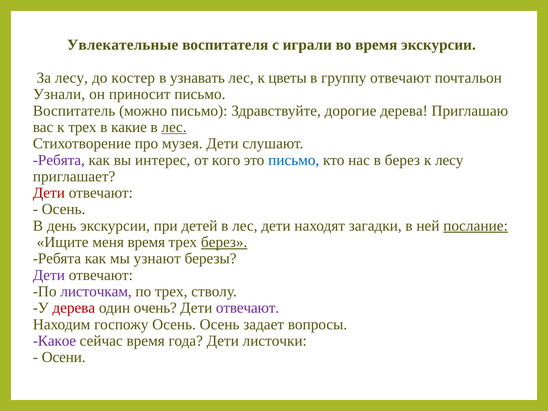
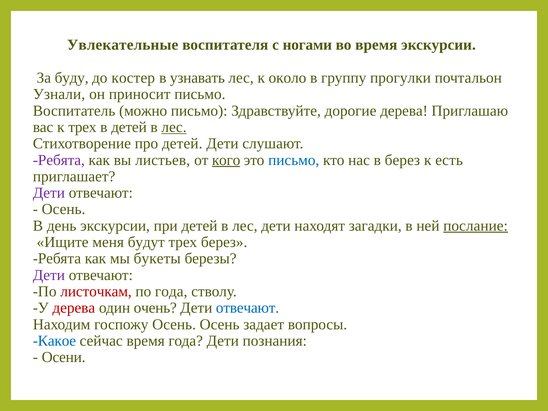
играли: играли -> ногами (307, 45)
За лесу: лесу -> буду (72, 78)
цветы: цветы -> около (287, 78)
группу отвечают: отвечают -> прогулки (400, 78)
в какие: какие -> детей (129, 127)
про музея: музея -> детей (182, 144)
интерес: интерес -> листьев (163, 160)
кого underline: none -> present (226, 160)
к лесу: лесу -> есть (449, 160)
Дети colour: red -> purple (49, 193)
меня время: время -> будут (146, 242)
берез underline: present -> none (224, 242)
узнают: узнают -> букеты (157, 259)
листочкам colour: purple -> red (96, 291)
по трех: трех -> года (171, 291)
отвечают colour: purple -> blue (248, 308)
Какое colour: purple -> blue (54, 341)
листочки: листочки -> познания (275, 341)
